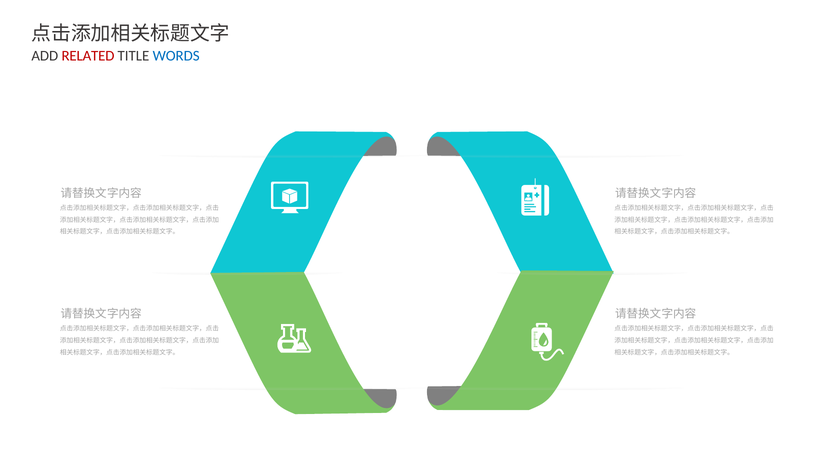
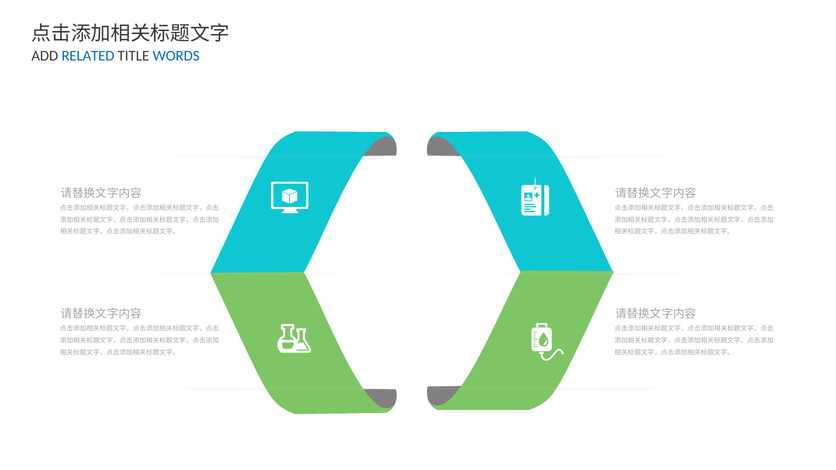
RELATED colour: red -> blue (88, 56)
